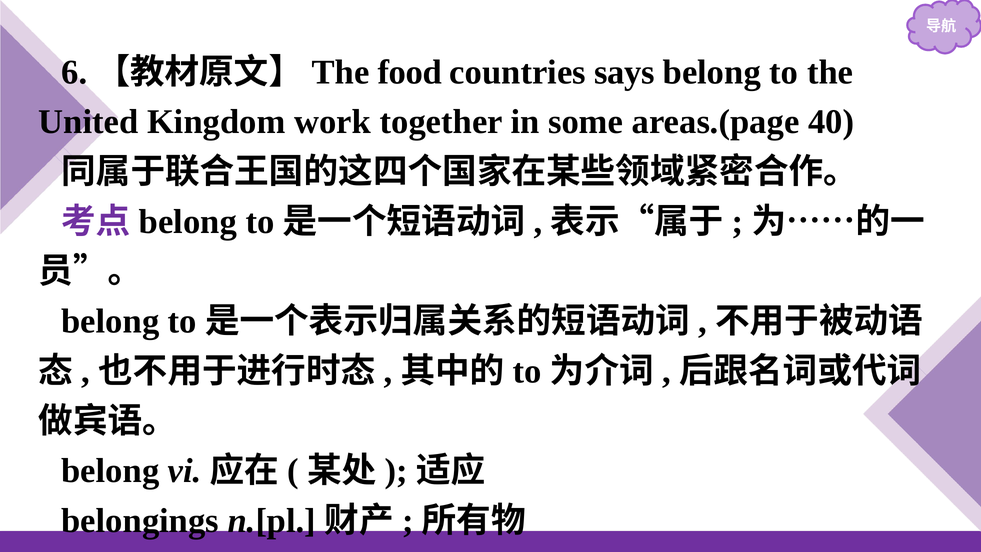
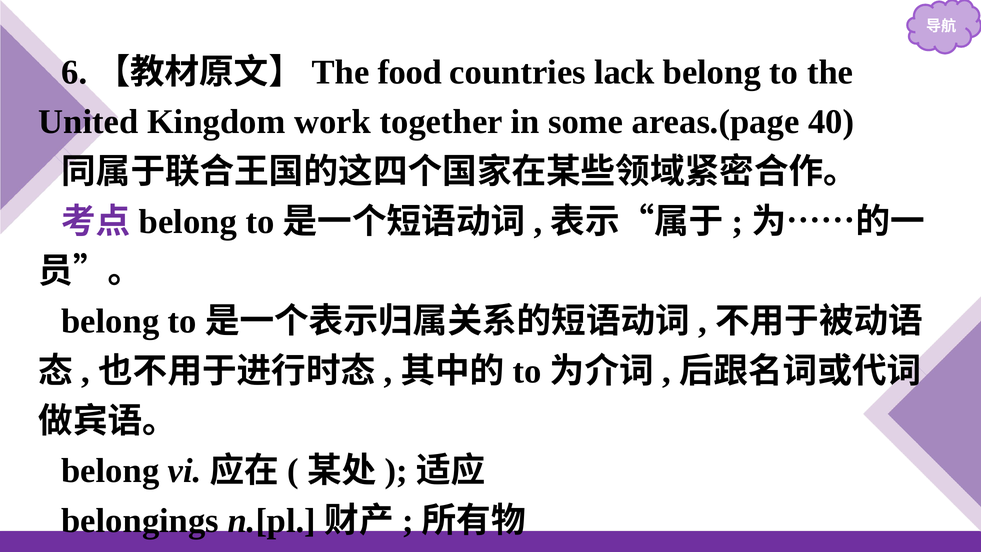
says: says -> lack (624, 72)
